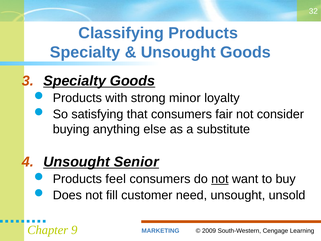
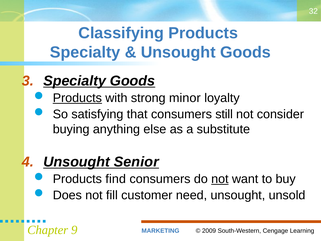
Products underline: none -> present (77, 98)
fair: fair -> still (224, 114)
feel: feel -> find (116, 179)
